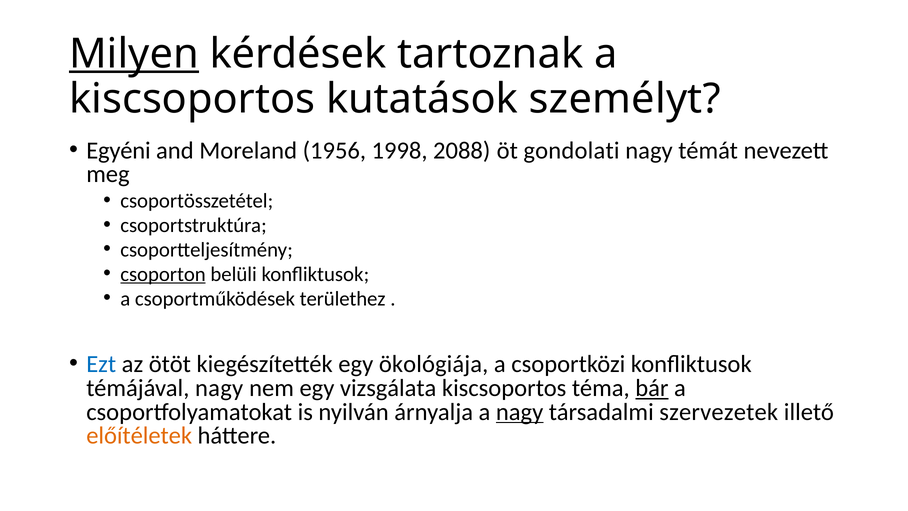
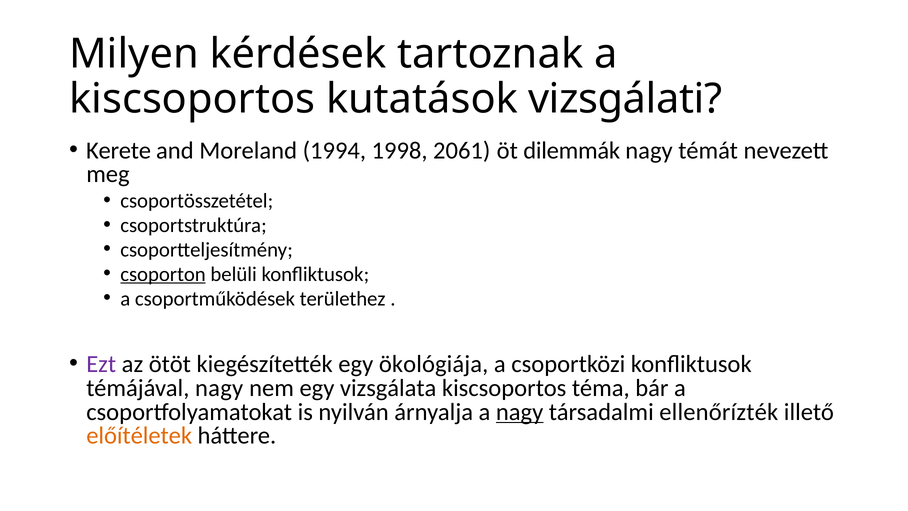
Milyen underline: present -> none (134, 54)
személyt: személyt -> vizsgálati (625, 99)
Egyéni: Egyéni -> Kerete (119, 150)
1956: 1956 -> 1994 (334, 150)
2088: 2088 -> 2061 (462, 150)
gondolati: gondolati -> dilemmák (572, 150)
Ezt colour: blue -> purple (101, 364)
bár underline: present -> none (652, 388)
szervezetek: szervezetek -> ellenőrízték (719, 412)
